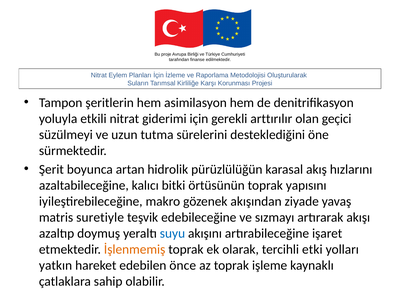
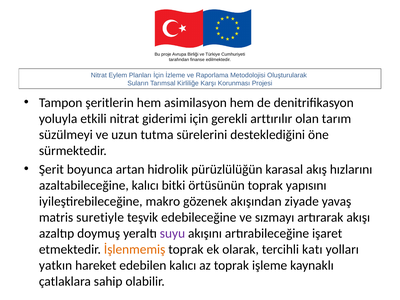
geçici: geçici -> tarım (337, 119)
suyu colour: blue -> purple (172, 233)
etki: etki -> katı (312, 249)
edebilen önce: önce -> kalıcı (183, 265)
